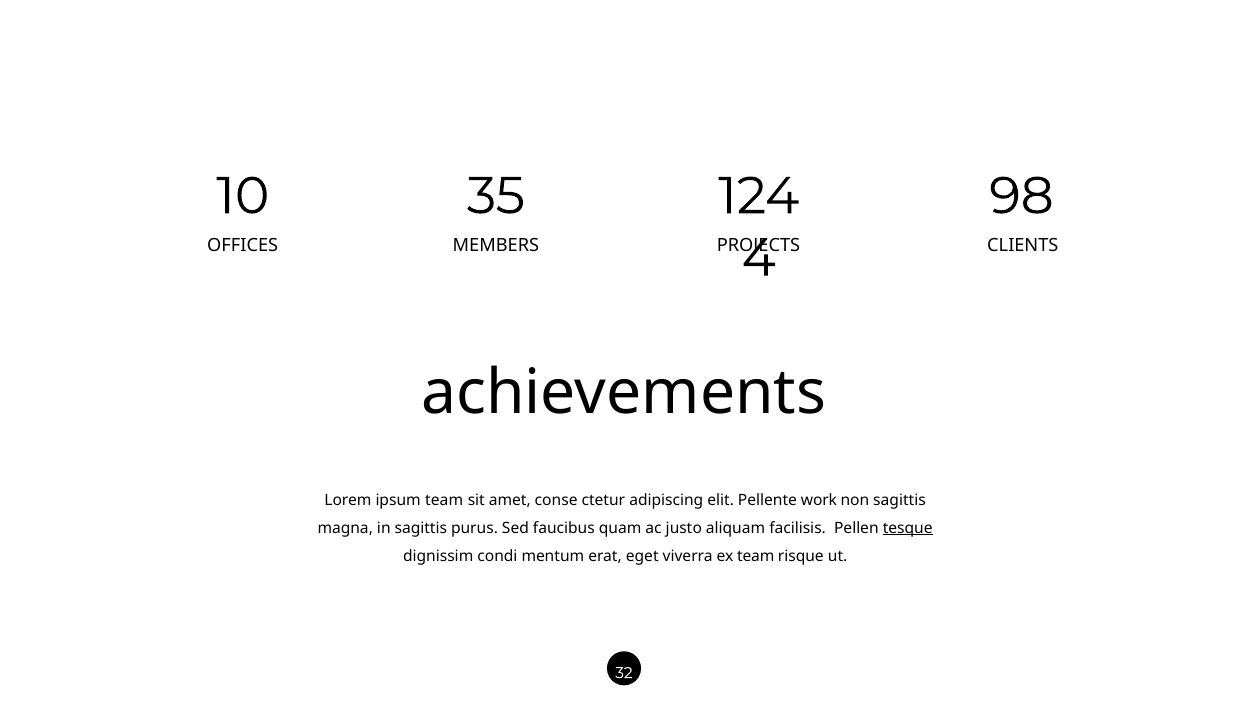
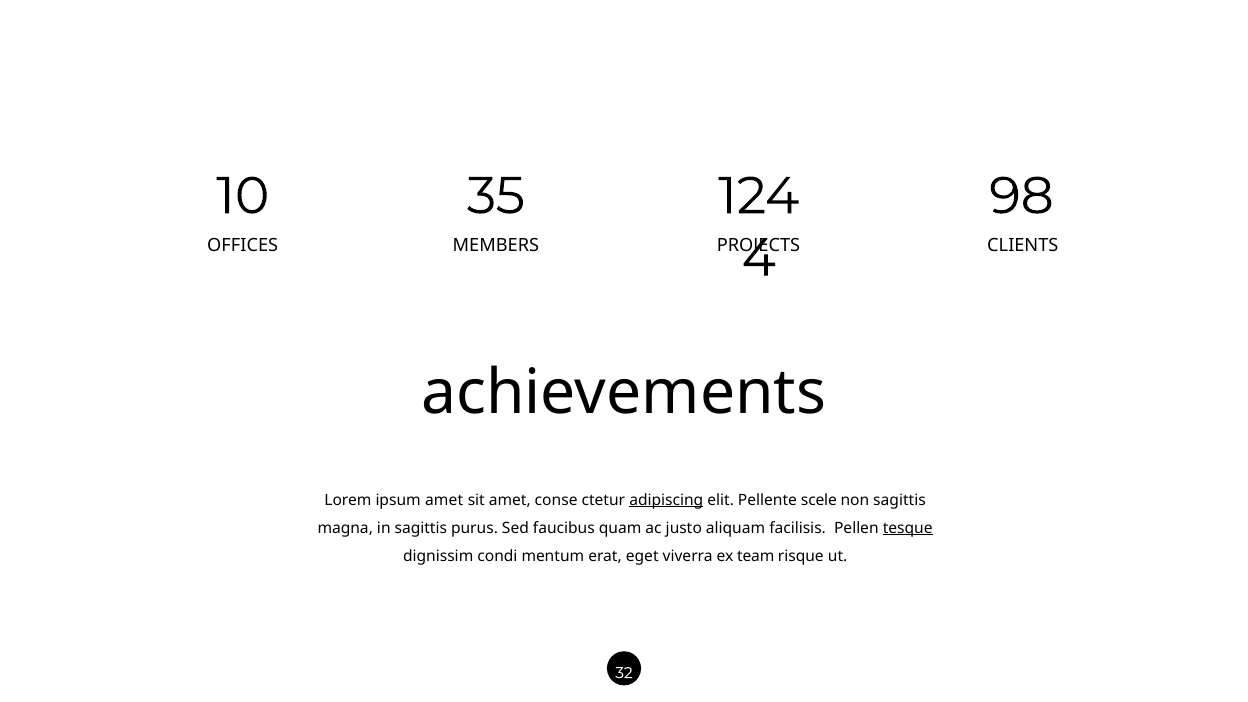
ipsum team: team -> amet (444, 500)
adipiscing underline: none -> present (666, 500)
work: work -> scele (819, 500)
